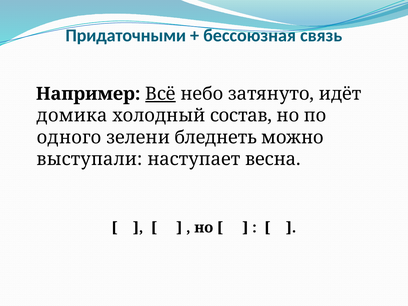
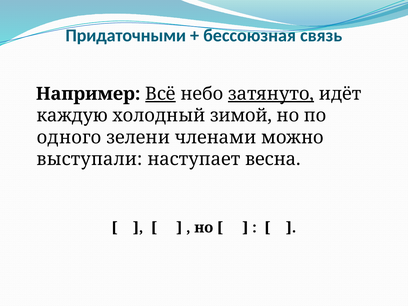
затянуто underline: none -> present (271, 94)
домика: домика -> каждую (72, 116)
состав: состав -> зимой (241, 116)
бледнеть: бледнеть -> членами (216, 137)
